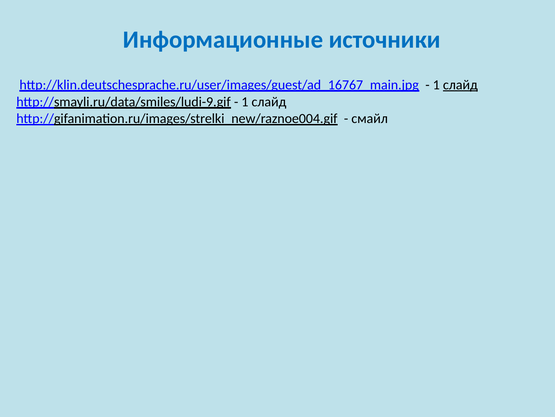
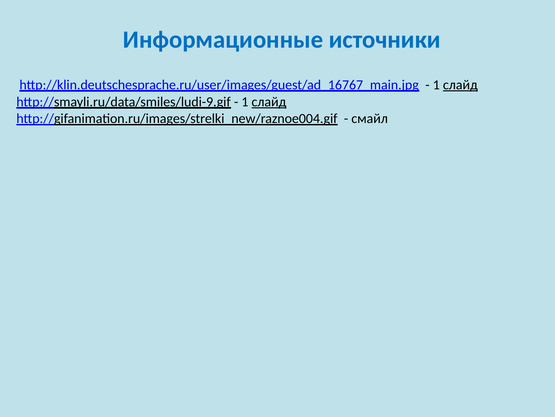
слайд underline: none -> present (269, 102)
